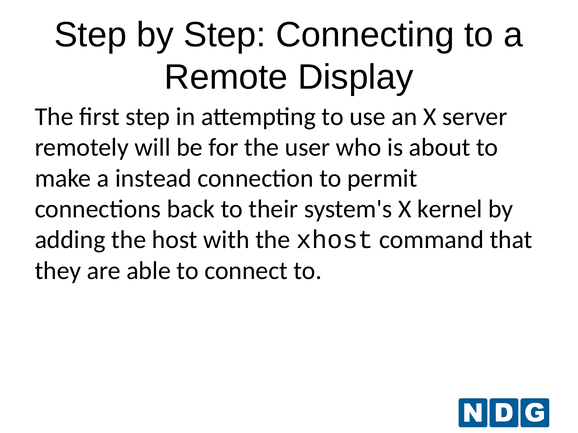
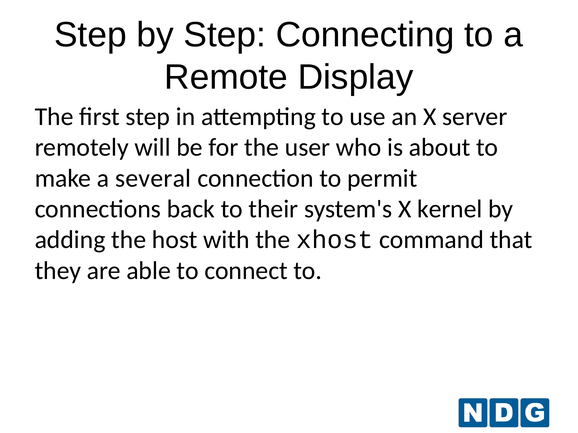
instead: instead -> several (153, 178)
